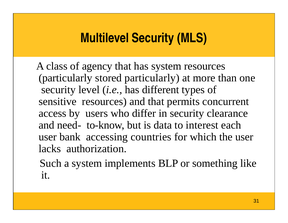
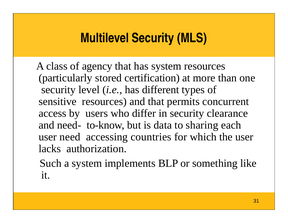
stored particularly: particularly -> certification (152, 78)
interest: interest -> sharing (202, 125)
bank: bank -> need (70, 137)
